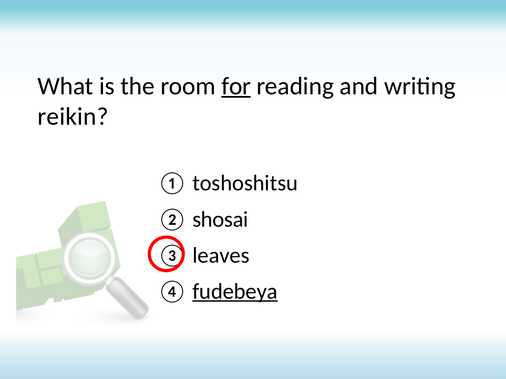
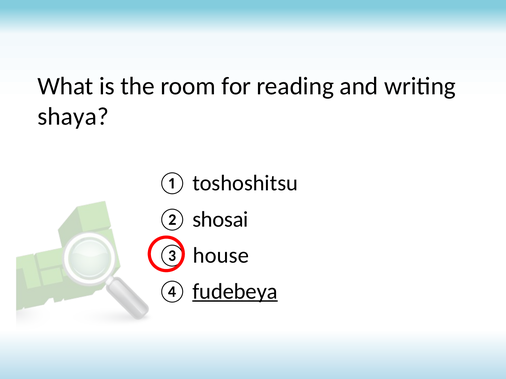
for underline: present -> none (236, 86)
reikin: reikin -> shaya (73, 116)
leaves: leaves -> house (221, 256)
